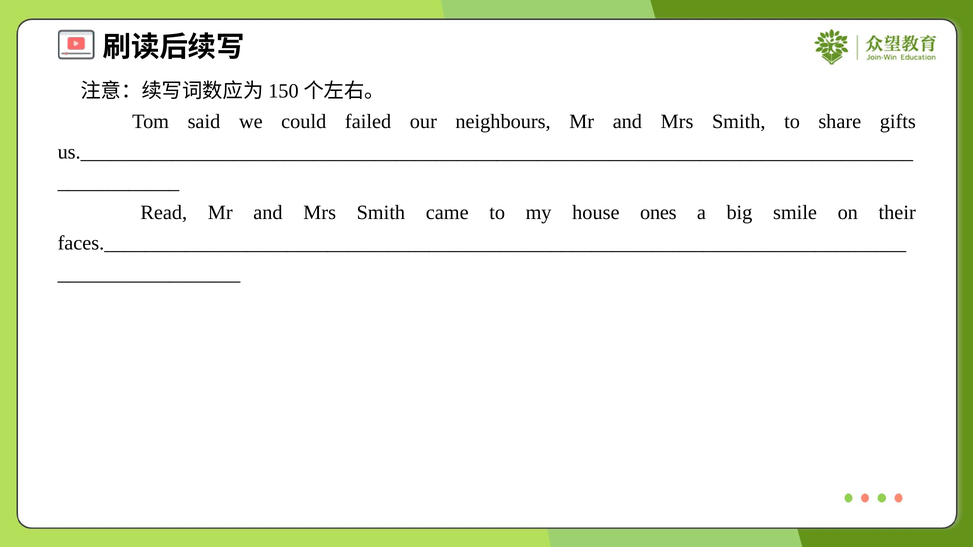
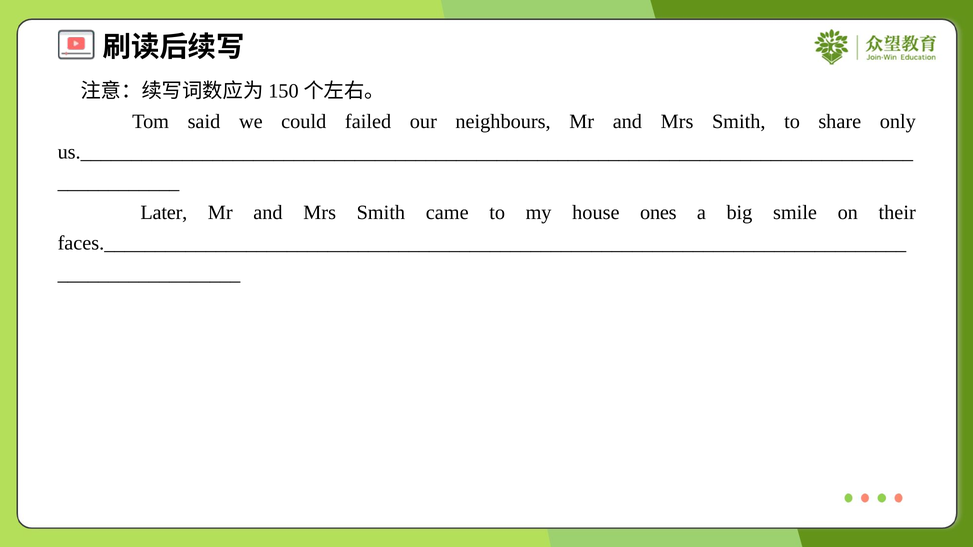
gifts: gifts -> only (898, 122)
Read: Read -> Later (164, 213)
